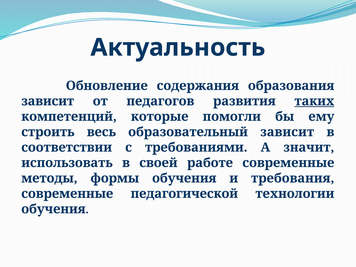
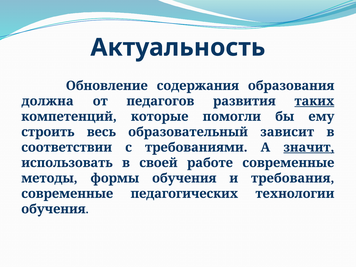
зависит: зависит -> должна (48, 101)
значит underline: none -> present (309, 147)
педагогической: педагогической -> педагогических (184, 194)
